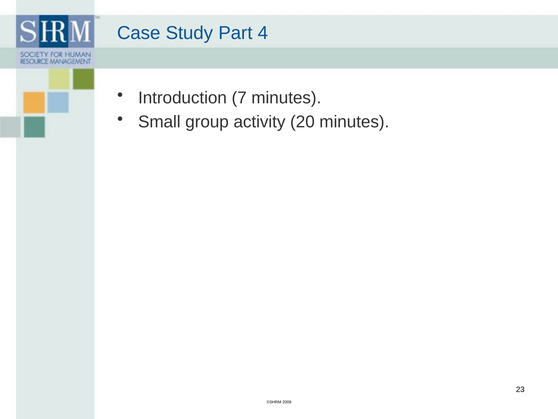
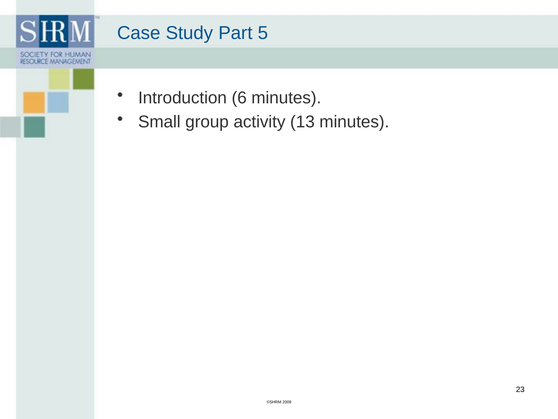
4: 4 -> 5 (263, 33)
7: 7 -> 6 (239, 98)
20: 20 -> 13 (302, 122)
